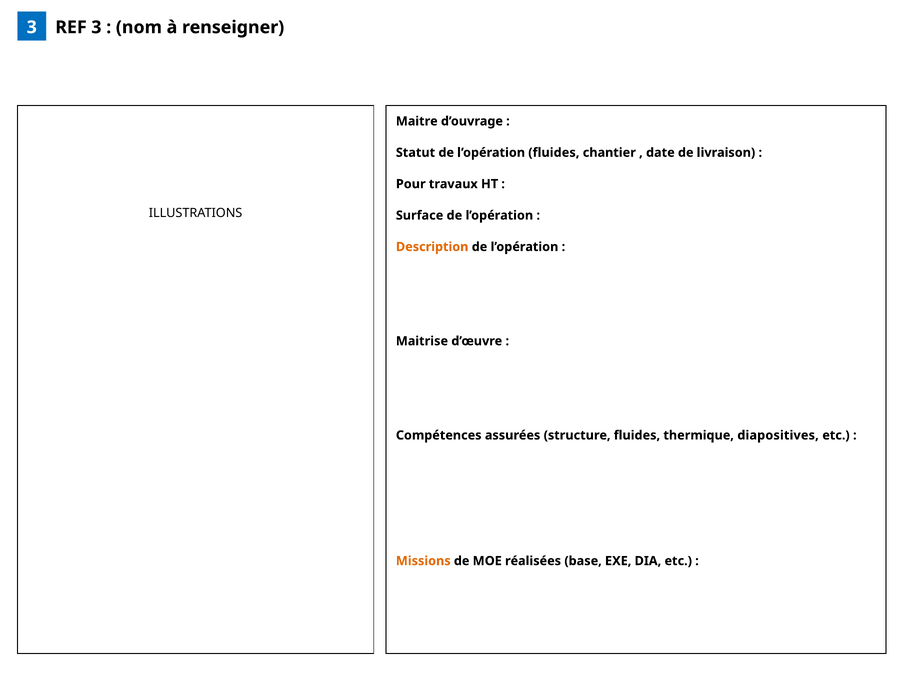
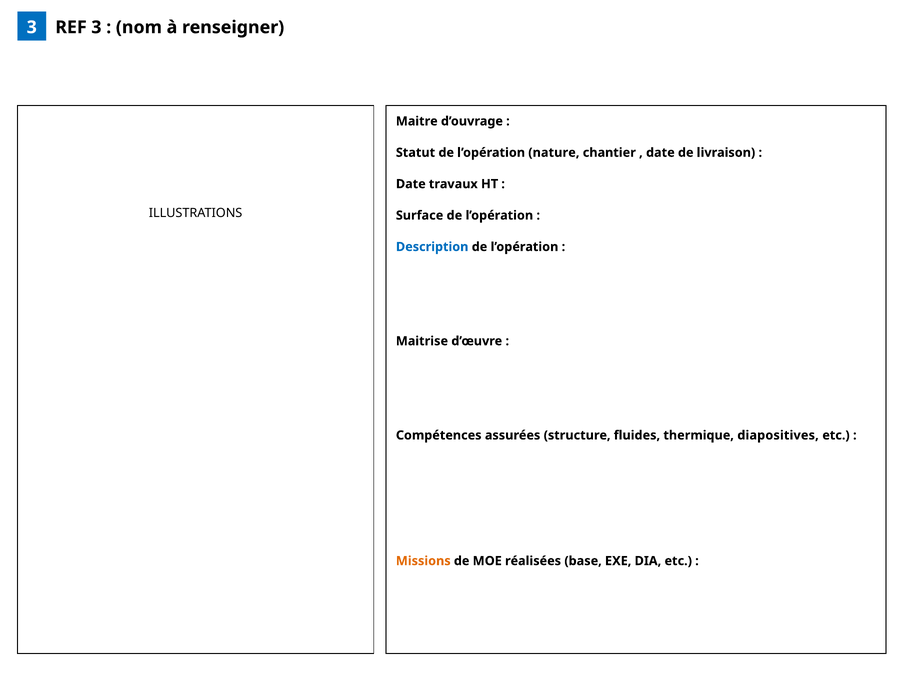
l’opération fluides: fluides -> nature (554, 153)
Pour: Pour -> Date (411, 184)
Description colour: orange -> blue (432, 247)
